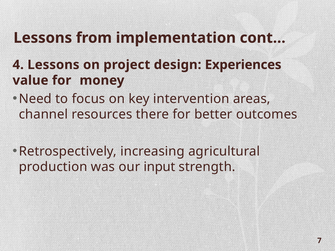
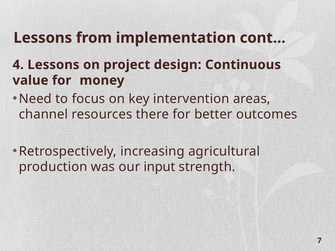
Experiences: Experiences -> Continuous (243, 65)
